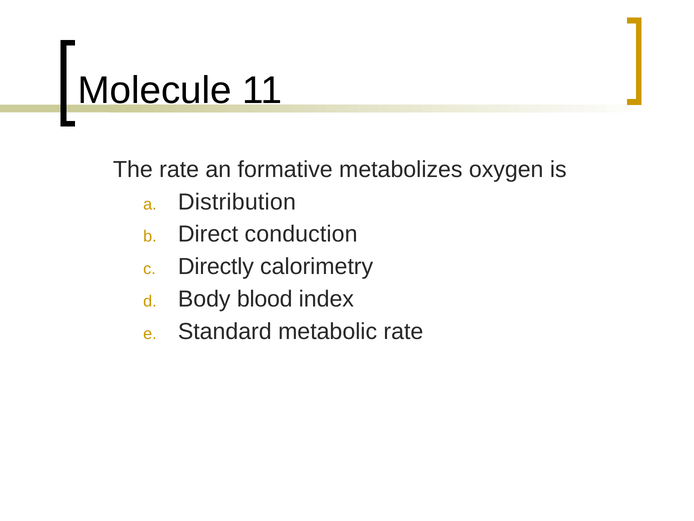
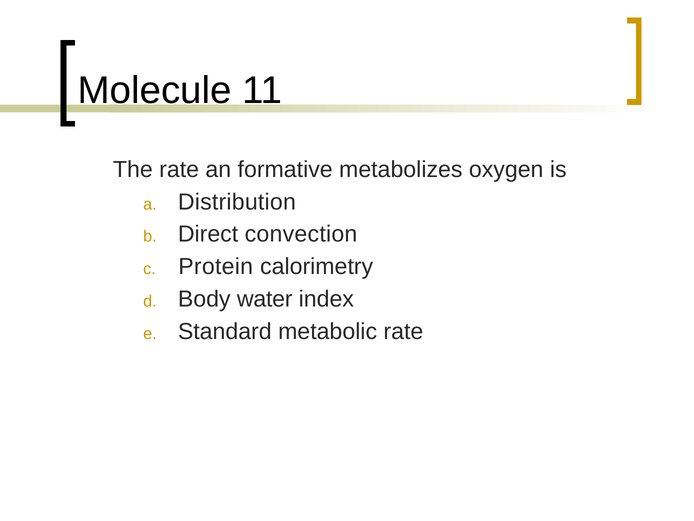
conduction: conduction -> convection (301, 234)
Directly: Directly -> Protein (216, 266)
blood: blood -> water (265, 299)
